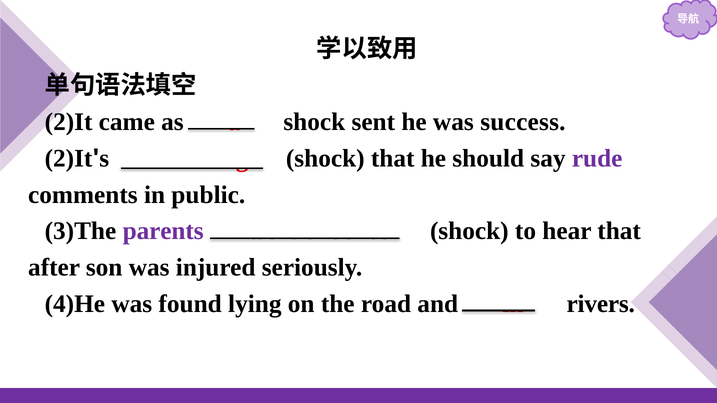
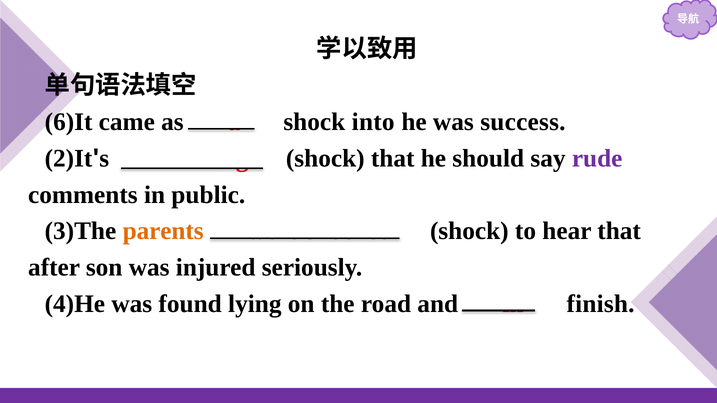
2)It: 2)It -> 6)It (69, 122)
sent: sent -> into (373, 122)
parents colour: purple -> orange (163, 231)
rivers: rivers -> finish (601, 304)
